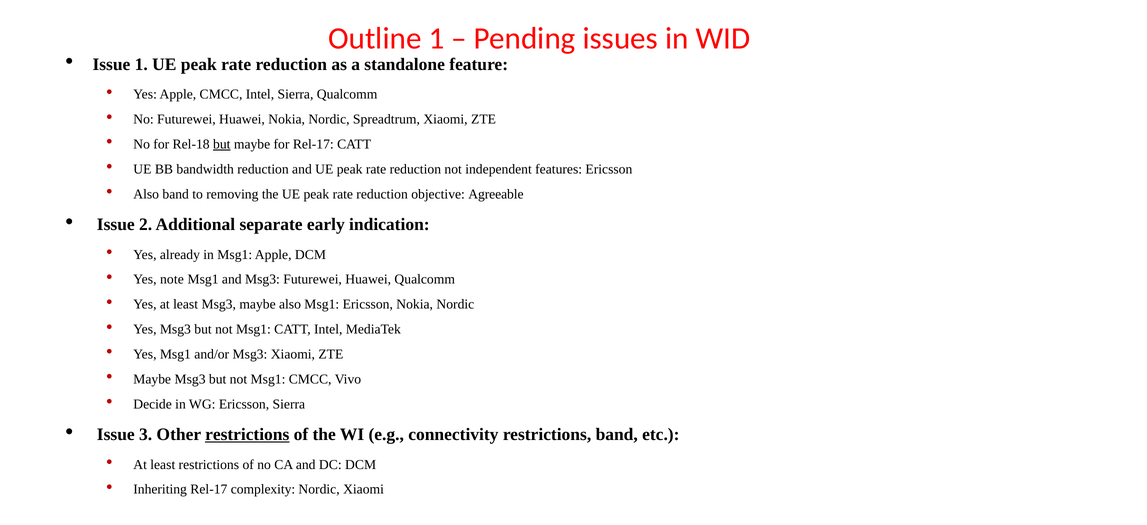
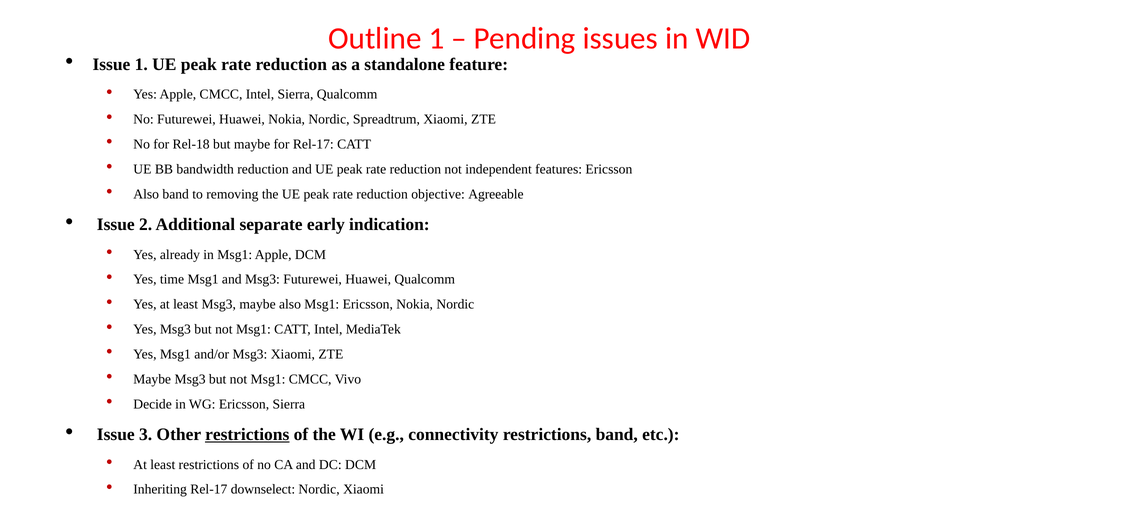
but underline: present -> none (222, 144)
note: note -> time (172, 279)
complexity: complexity -> downselect (263, 489)
